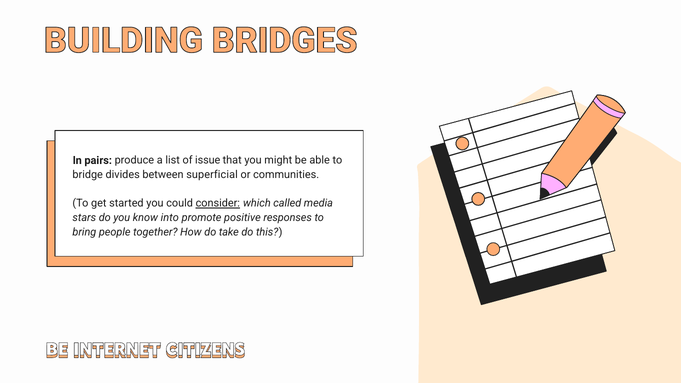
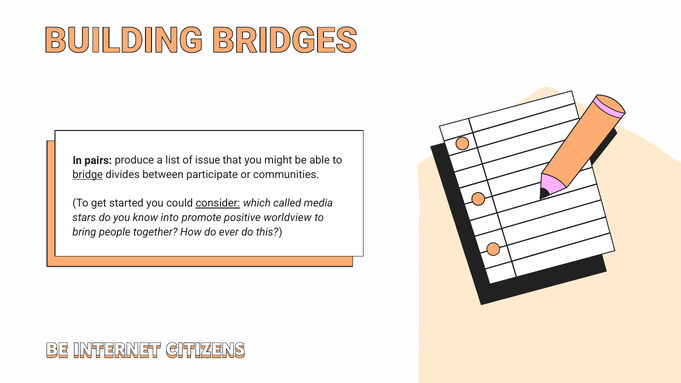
bridge underline: none -> present (88, 175)
superficial: superficial -> participate (212, 175)
responses: responses -> worldview (288, 218)
take: take -> ever (229, 232)
